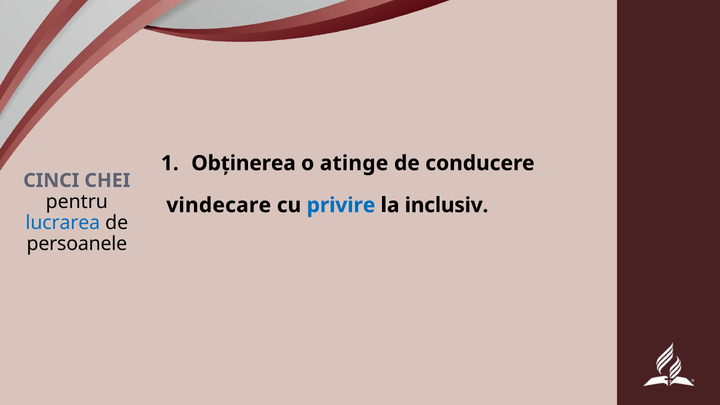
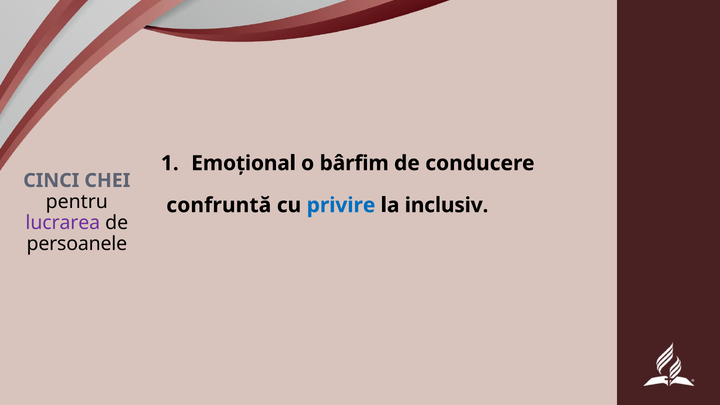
Obținerea: Obținerea -> Emoțional (244, 163)
atinge: atinge -> bârfim (354, 163)
vindecare: vindecare -> confruntă (219, 205)
lucrarea colour: blue -> purple (63, 223)
